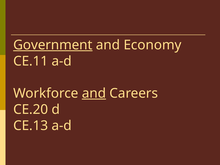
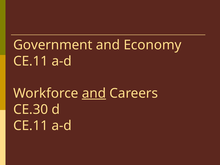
Government underline: present -> none (53, 45)
CE.20: CE.20 -> CE.30 (31, 109)
CE.13: CE.13 -> CE.11 (31, 126)
